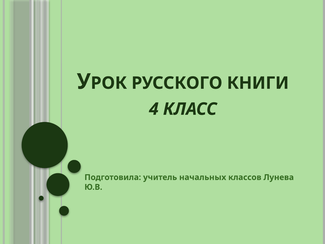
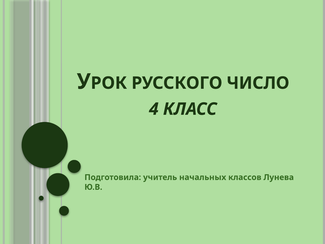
КНИГИ: КНИГИ -> ЧИСЛО (258, 83)
